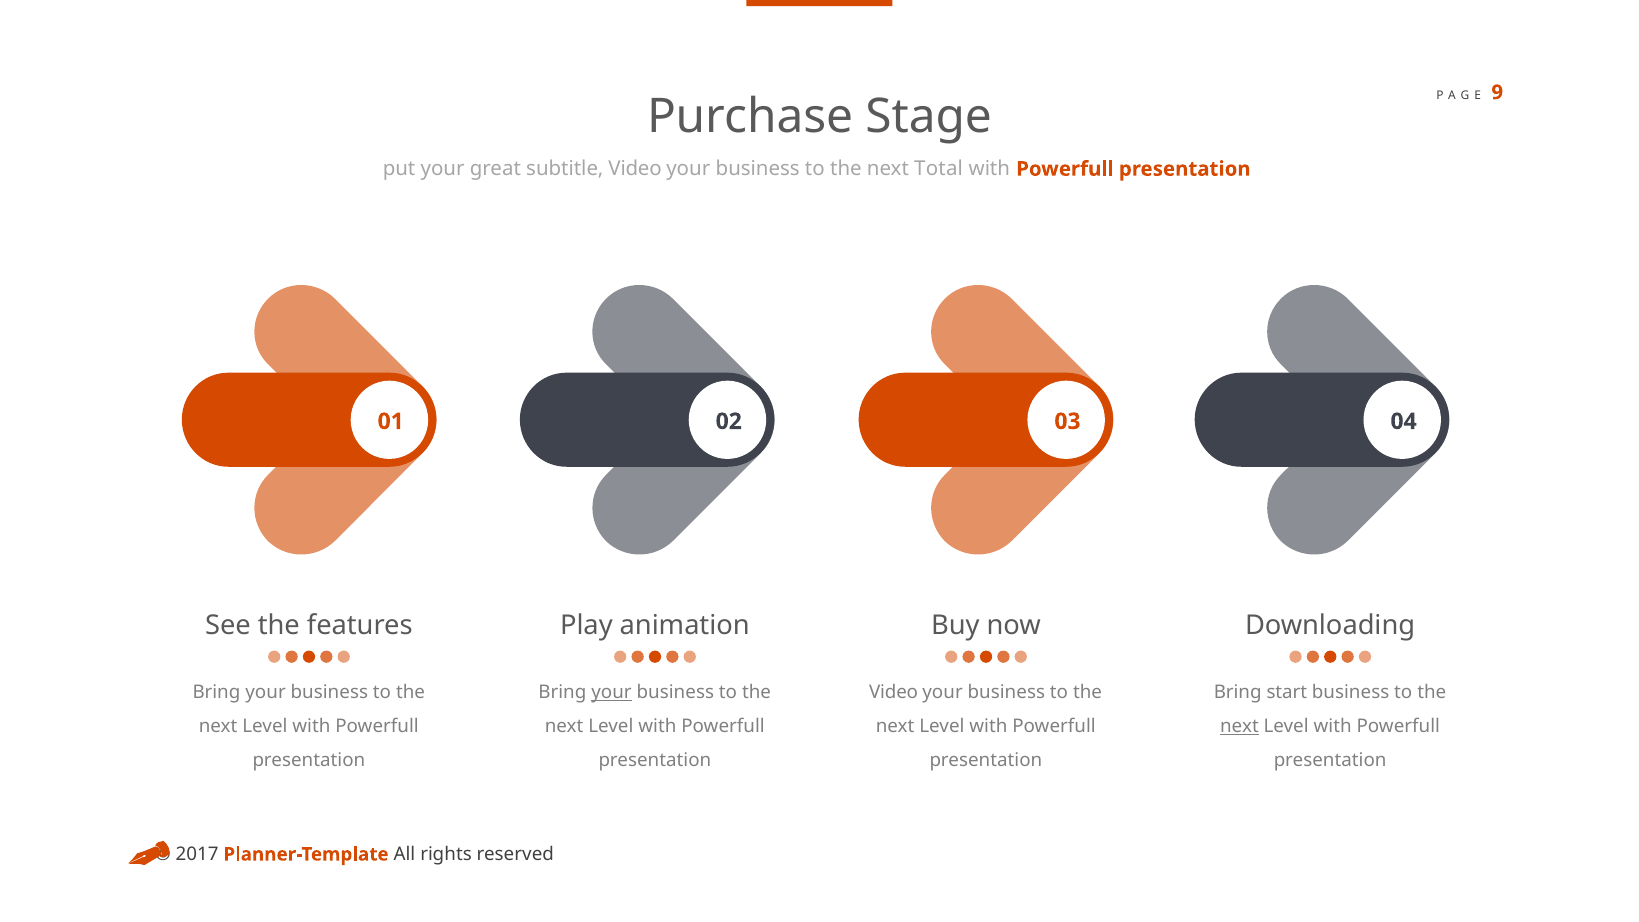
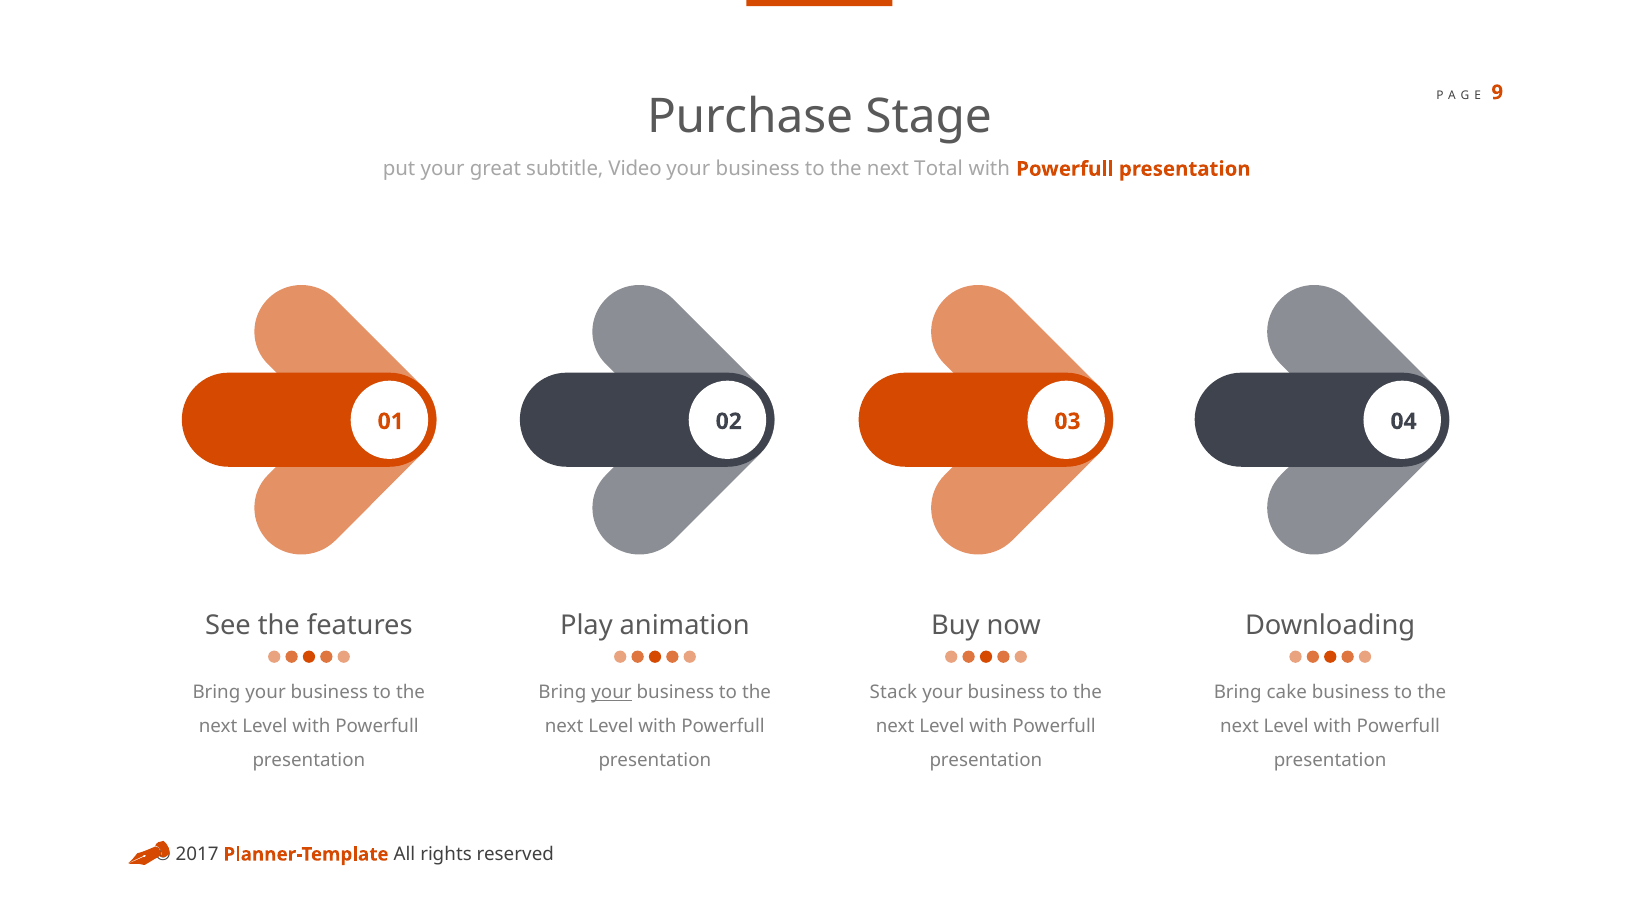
Video: Video -> Stack (893, 693)
start: start -> cake (1287, 693)
next underline: present -> none (1239, 727)
